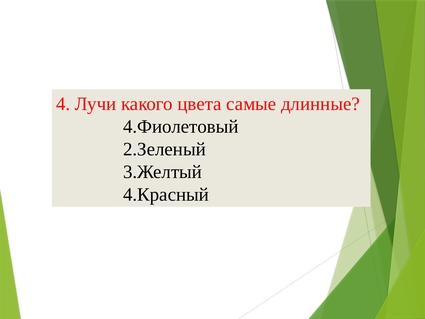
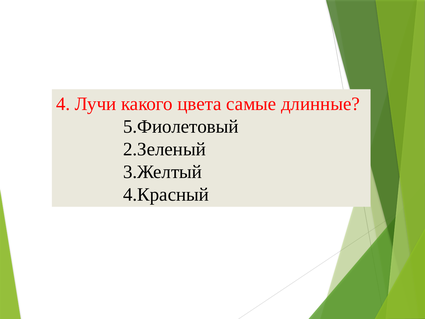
4.Фиолетовый: 4.Фиолетовый -> 5.Фиолетовый (181, 127)
